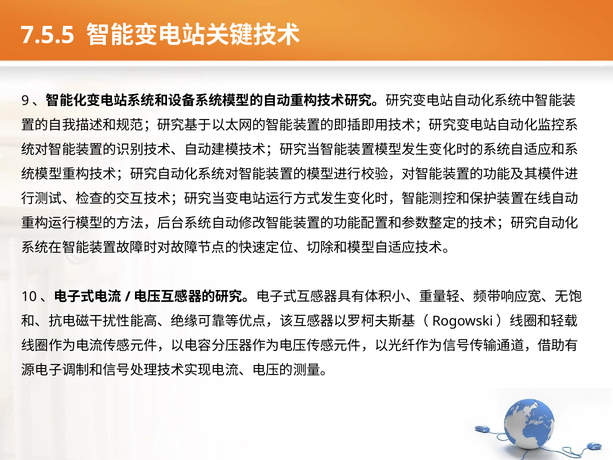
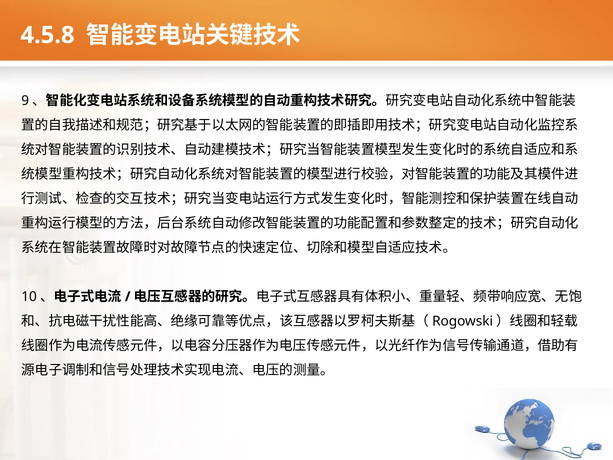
7.5.5: 7.5.5 -> 4.5.8 (47, 35)
